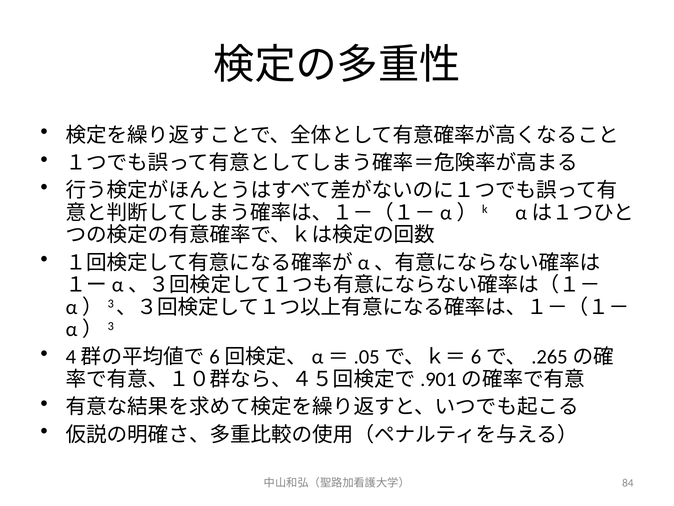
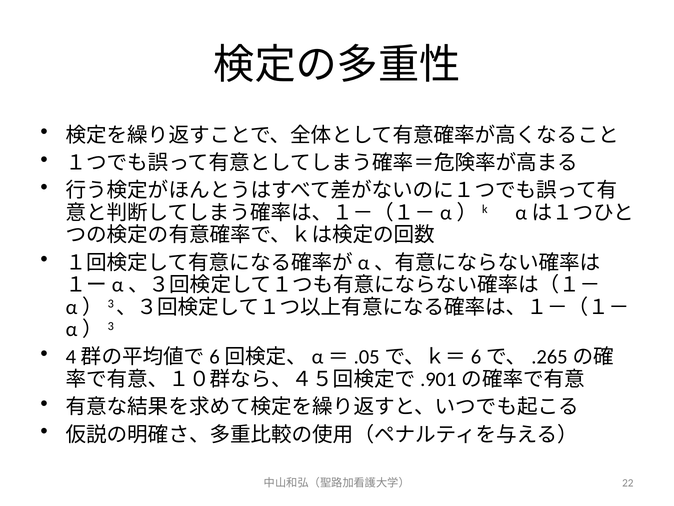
84: 84 -> 22 (628, 483)
